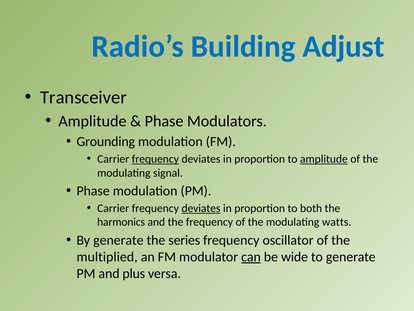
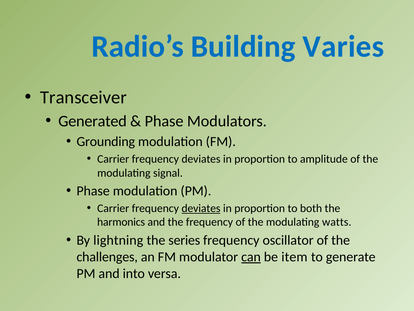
Adjust: Adjust -> Varies (343, 47)
Amplitude: Amplitude -> Generated (93, 121)
frequency underline: present -> none (155, 159)
amplitude underline: present -> none (324, 159)
By generate: generate -> lightning (118, 240)
multiplied: multiplied -> challenges (107, 256)
wide: wide -> item (294, 256)
plus: plus -> into (134, 273)
